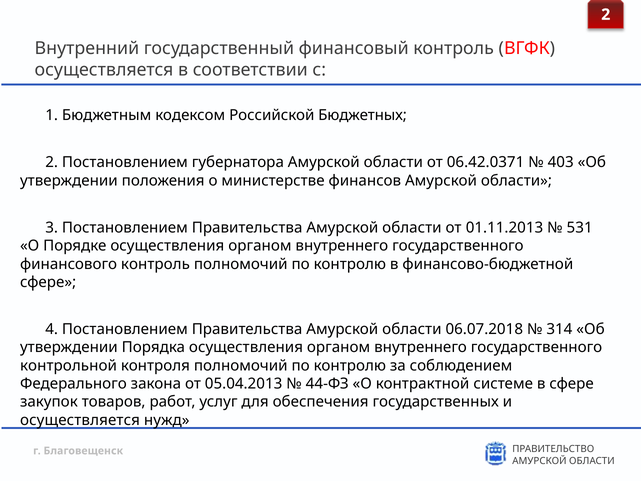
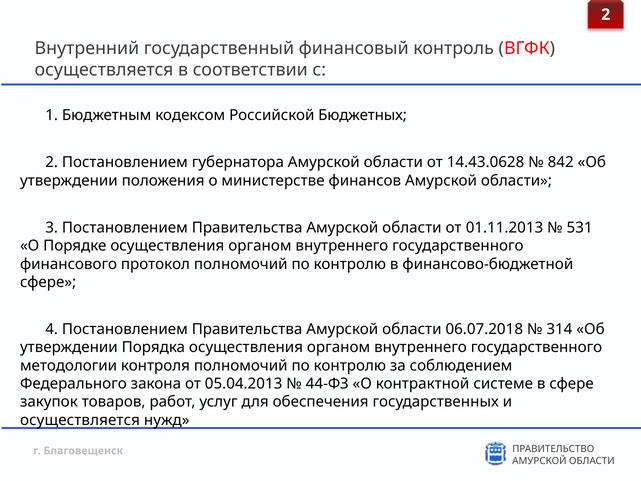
06.42.0371: 06.42.0371 -> 14.43.0628 (486, 162)
403: 403 -> 842 (561, 162)
финансового контроль: контроль -> протокол (155, 264)
контрольной: контрольной -> методологии (69, 365)
